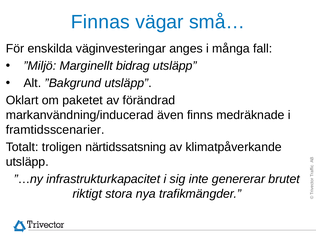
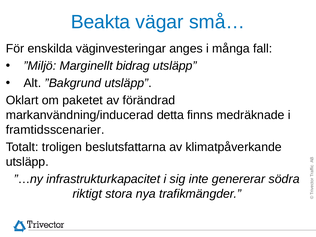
Finnas: Finnas -> Beakta (101, 22)
även: även -> detta (170, 115)
närtidssatsning: närtidssatsning -> beslutsfattarna (126, 147)
brutet: brutet -> södra (284, 179)
